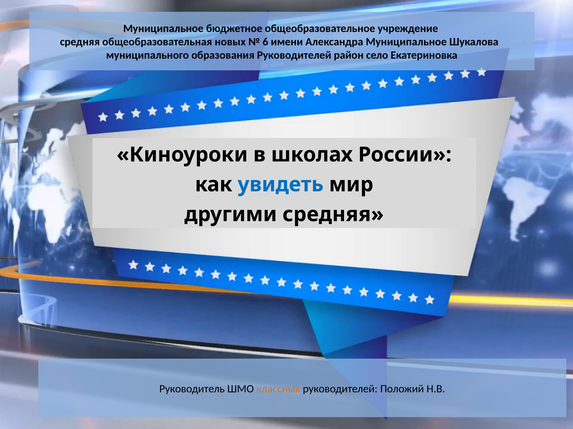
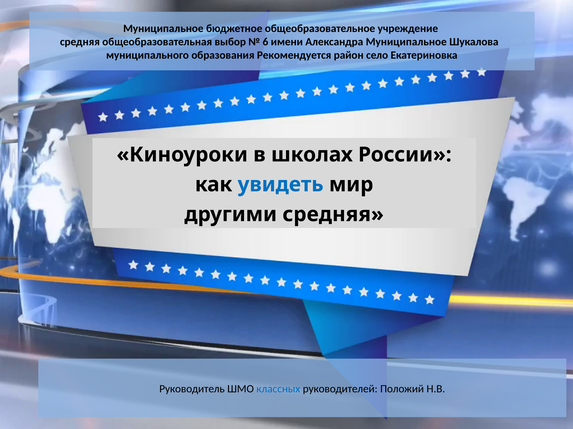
новых: новых -> выбор (230, 42)
образования Руководителей: Руководителей -> Рекомендуется (294, 55)
классных colour: orange -> blue (278, 389)
